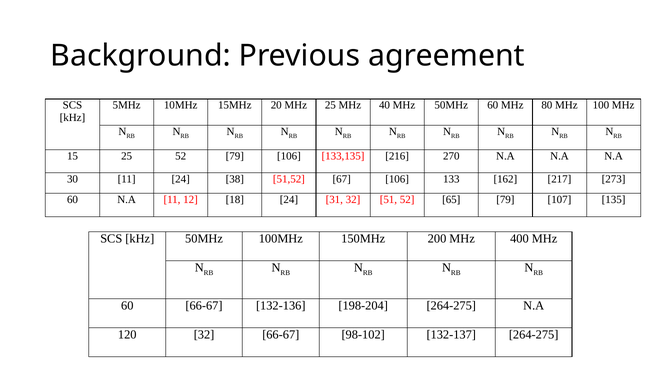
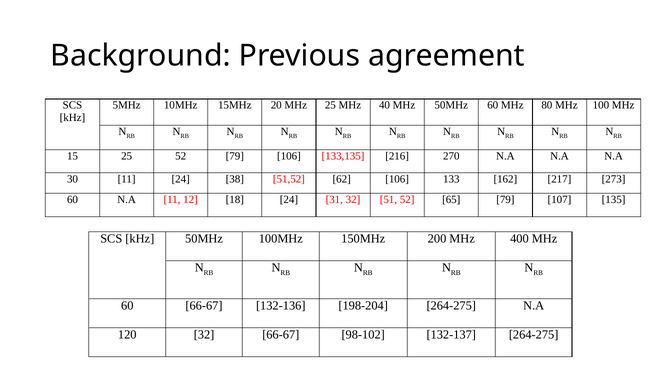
67: 67 -> 62 (342, 179)
